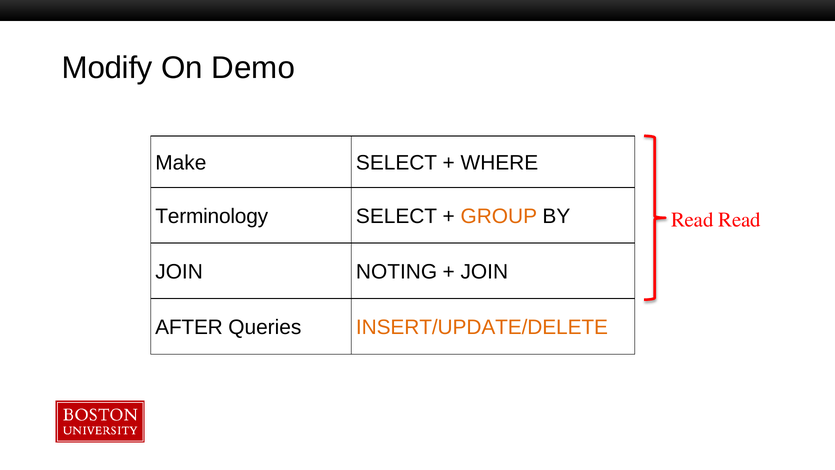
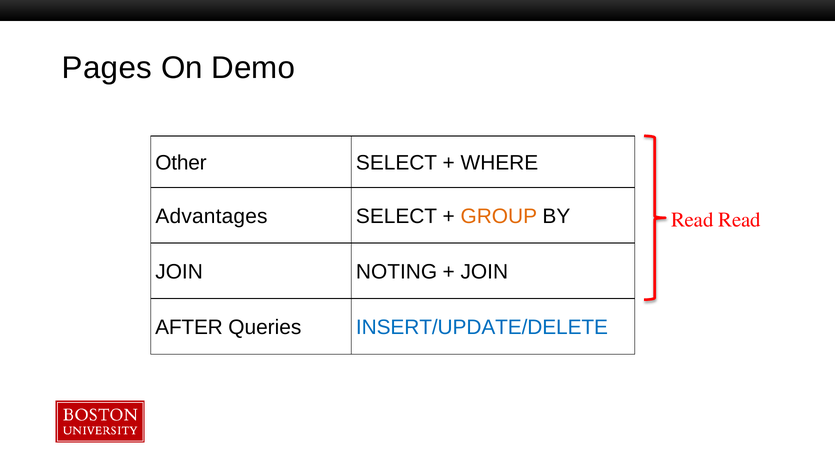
Modify: Modify -> Pages (107, 68)
Make: Make -> Other (181, 163)
Terminology: Terminology -> Advantages (212, 216)
INSERT/UPDATE/DELETE colour: orange -> blue (482, 327)
